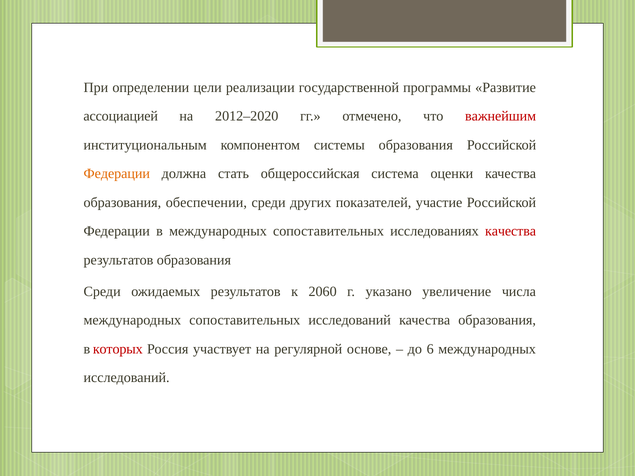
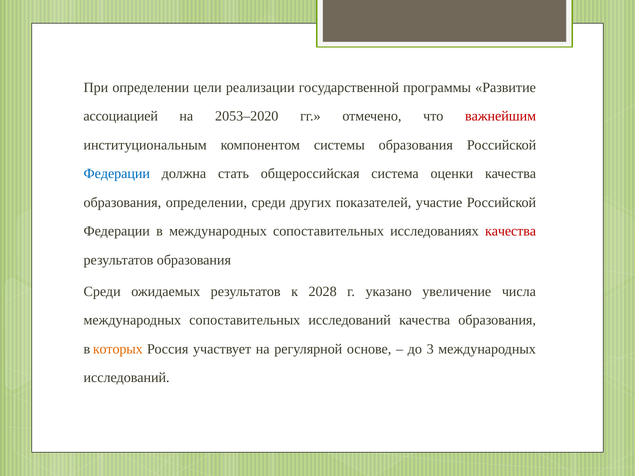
2012–2020: 2012–2020 -> 2053–2020 (247, 116)
Федерации colour: orange -> blue (117, 174)
образования обеспечении: обеспечении -> определении (206, 203)
2060: 2060 -> 2028 (323, 292)
которых colour: red -> orange (118, 349)
6: 6 -> 3 (430, 349)
